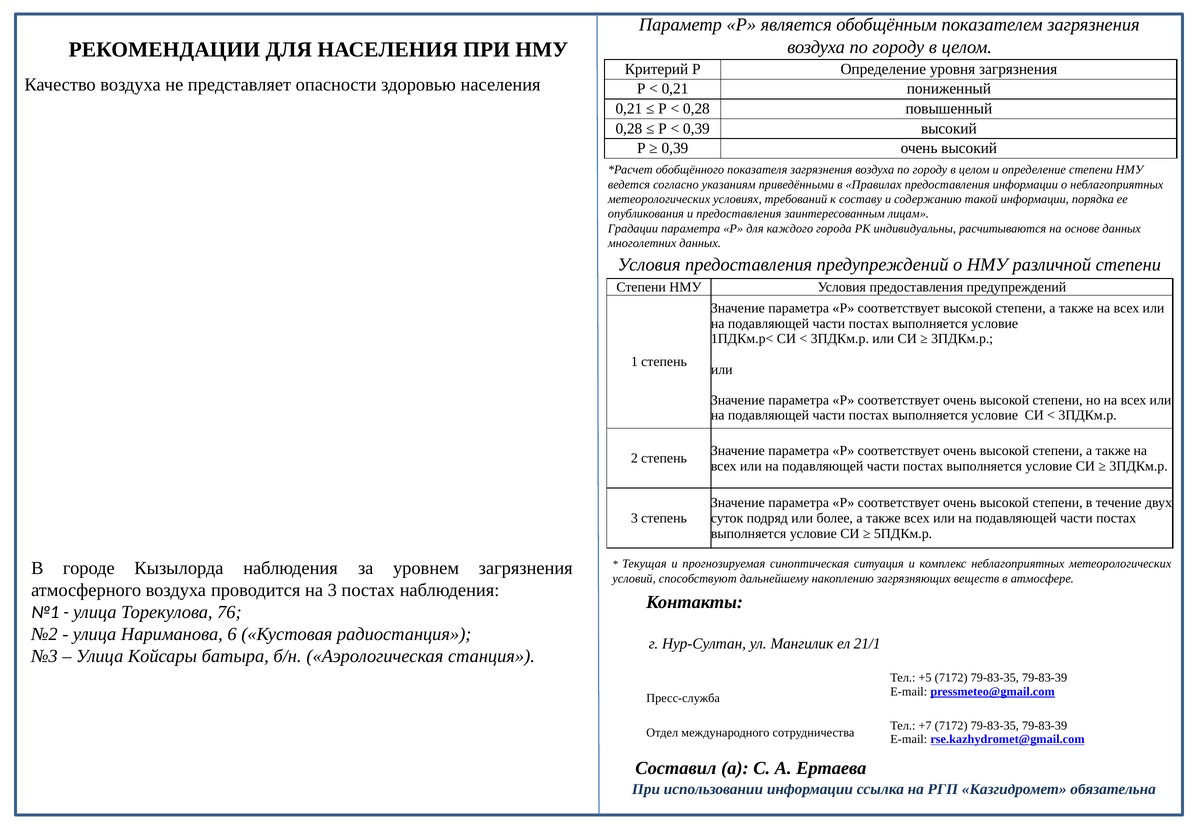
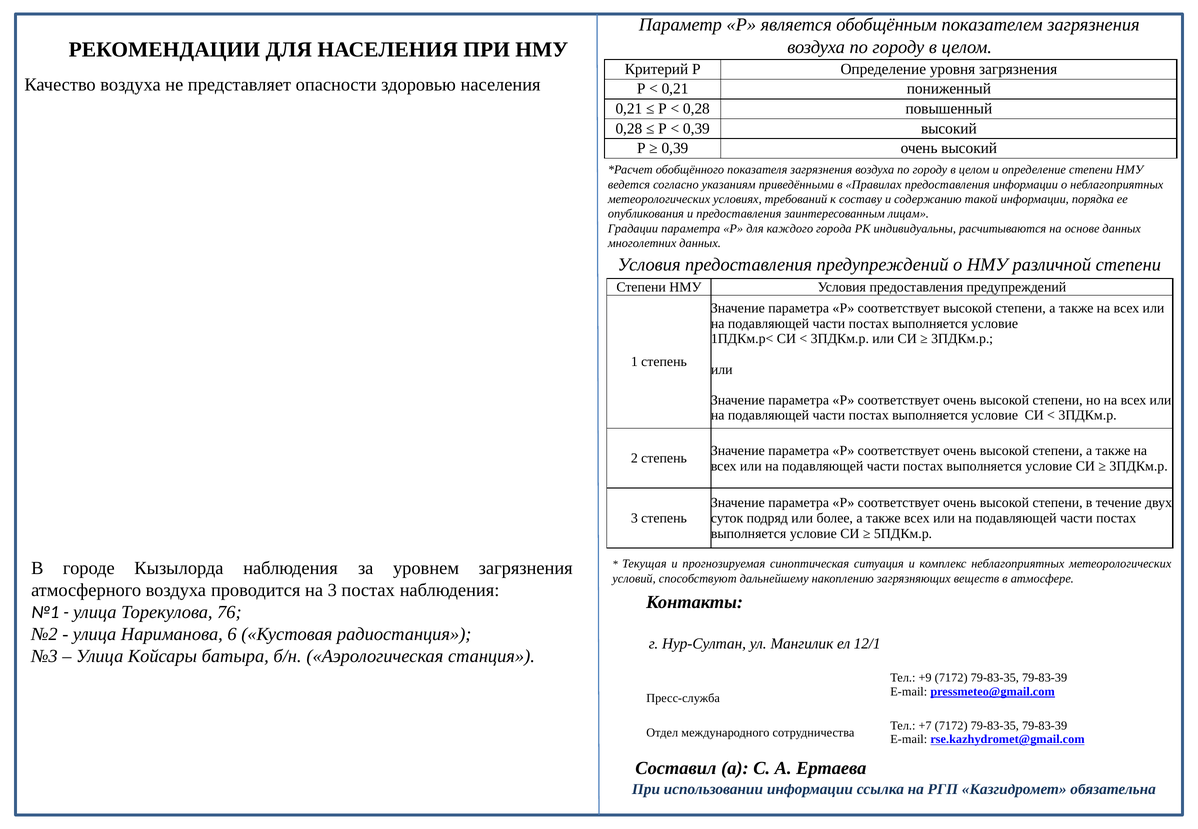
21/1: 21/1 -> 12/1 (867, 644)
+5: +5 -> +9 (925, 678)
